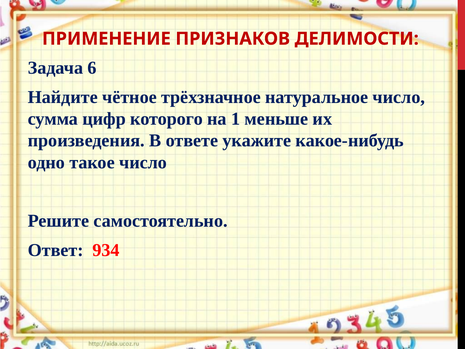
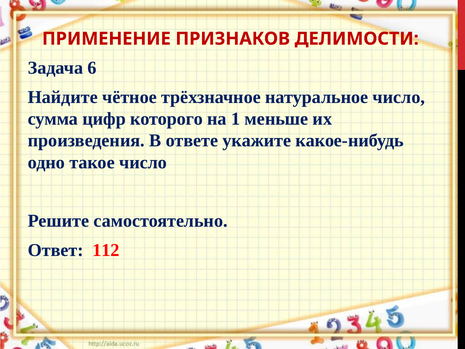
934: 934 -> 112 (106, 250)
